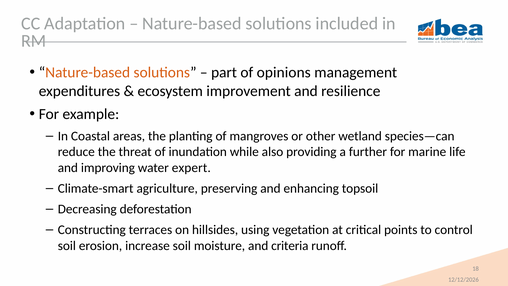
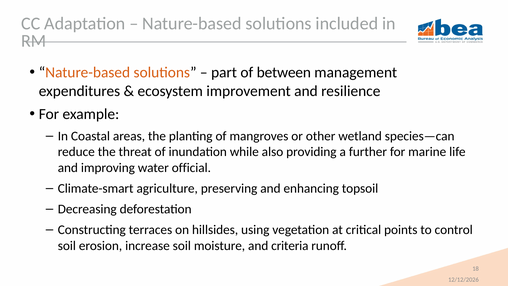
opinions: opinions -> between (284, 73)
expert: expert -> official (191, 168)
